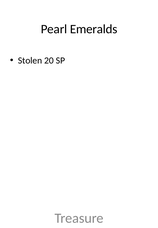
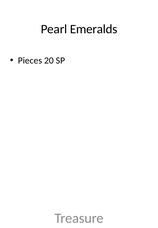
Stolen: Stolen -> Pieces (30, 61)
